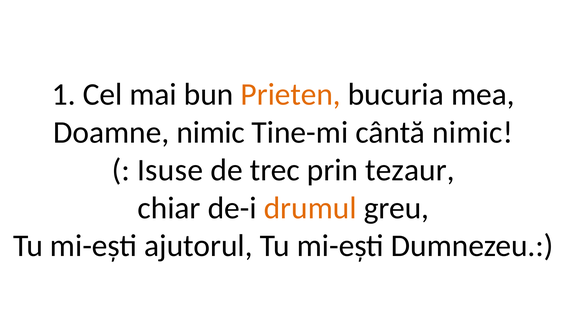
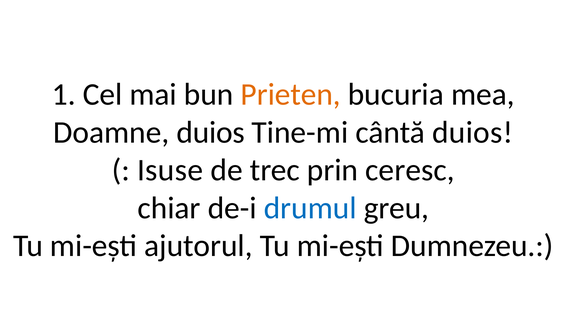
Doamne nimic: nimic -> duios (211, 132)
cântă nimic: nimic -> duios (473, 132)
tezaur: tezaur -> ceresc (410, 170)
drumul colour: orange -> blue (310, 208)
